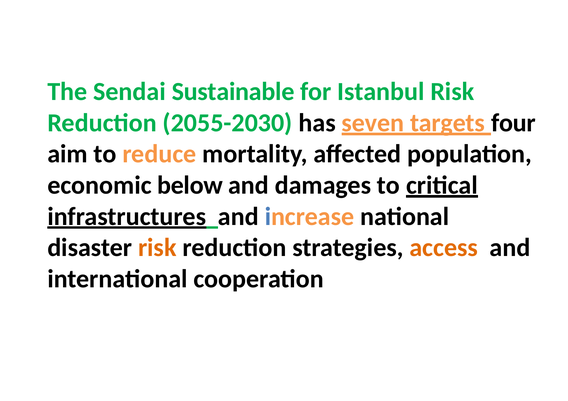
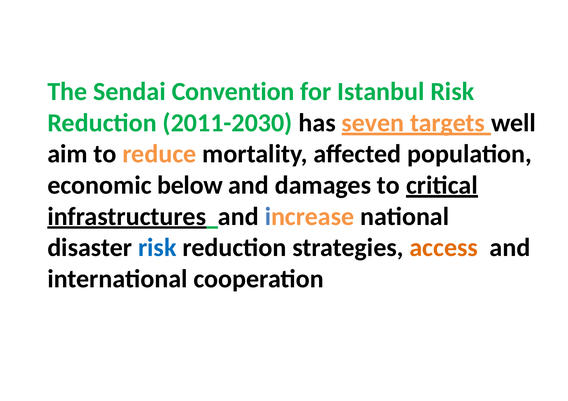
Sustainable: Sustainable -> Convention (233, 92)
2055-2030: 2055-2030 -> 2011-2030 (228, 123)
four: four -> well (513, 123)
risk colour: orange -> blue (157, 248)
